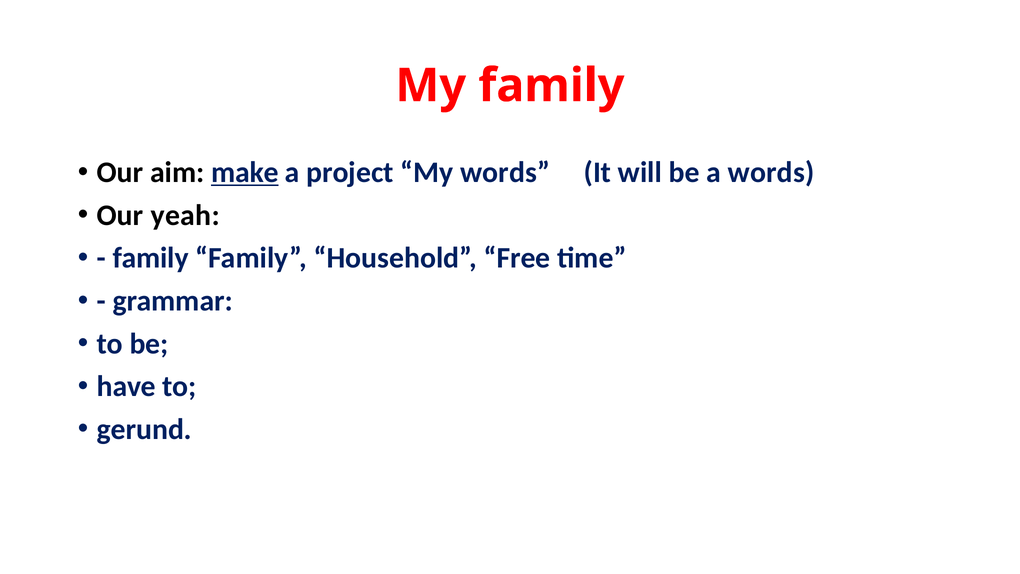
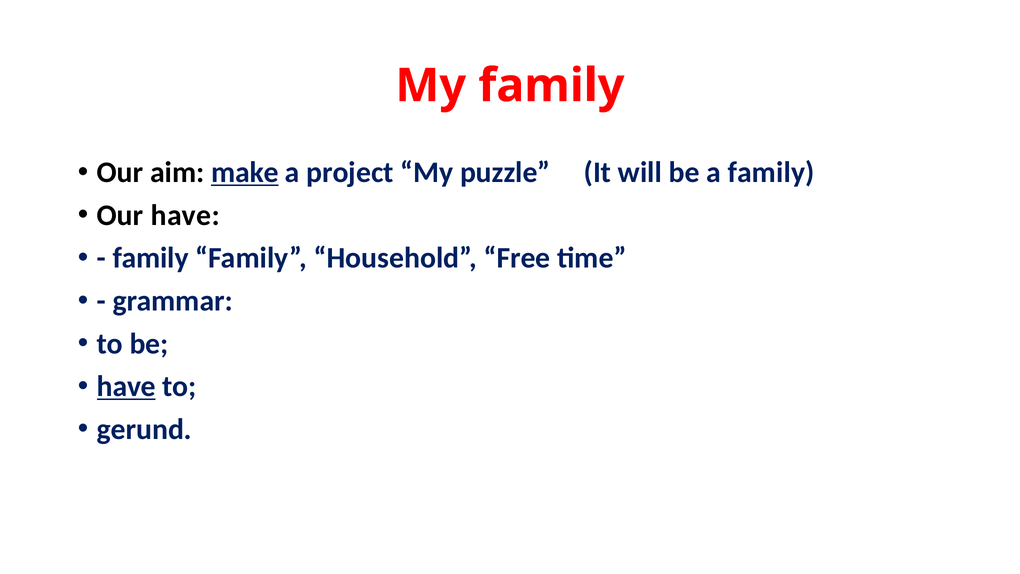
My words: words -> puzzle (505, 172)
a words: words -> family (771, 172)
Our yeah: yeah -> have (185, 215)
have underline: none -> present (126, 386)
